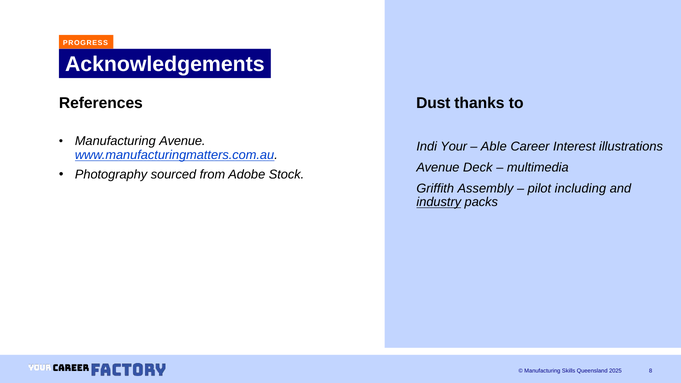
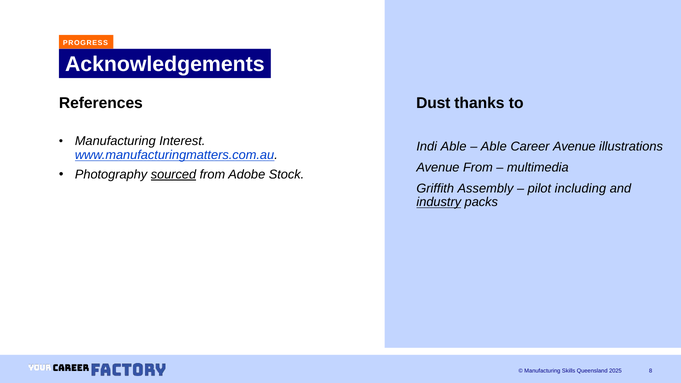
Manufacturing Avenue: Avenue -> Interest (182, 141)
Indi Your: Your -> Able (454, 147)
Career Interest: Interest -> Avenue (574, 147)
Avenue Deck: Deck -> From (478, 168)
sourced underline: none -> present (173, 175)
